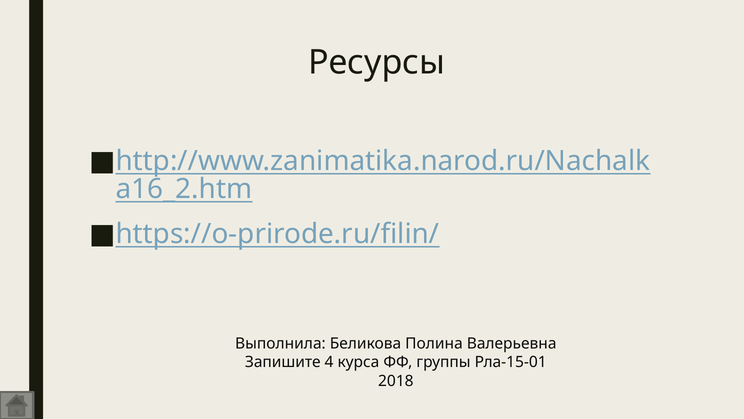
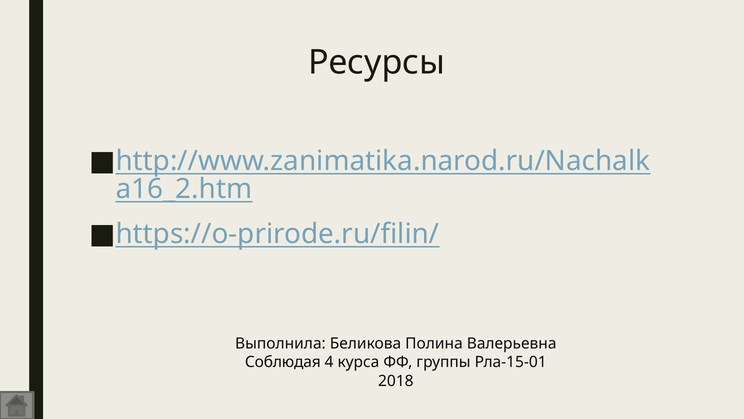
Запишите: Запишите -> Соблюдая (283, 362)
